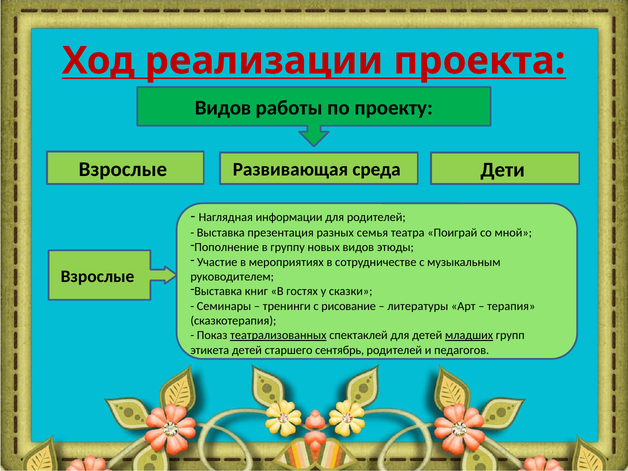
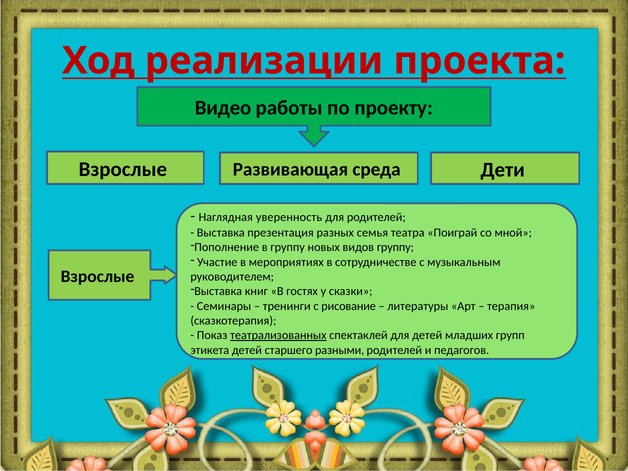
Видов: Видов -> Видео (223, 108)
информации: информации -> уверенность (289, 217)
видов этюды: этюды -> группу (395, 247)
младших underline: present -> none (469, 335)
сентябрь: сентябрь -> разными (340, 350)
